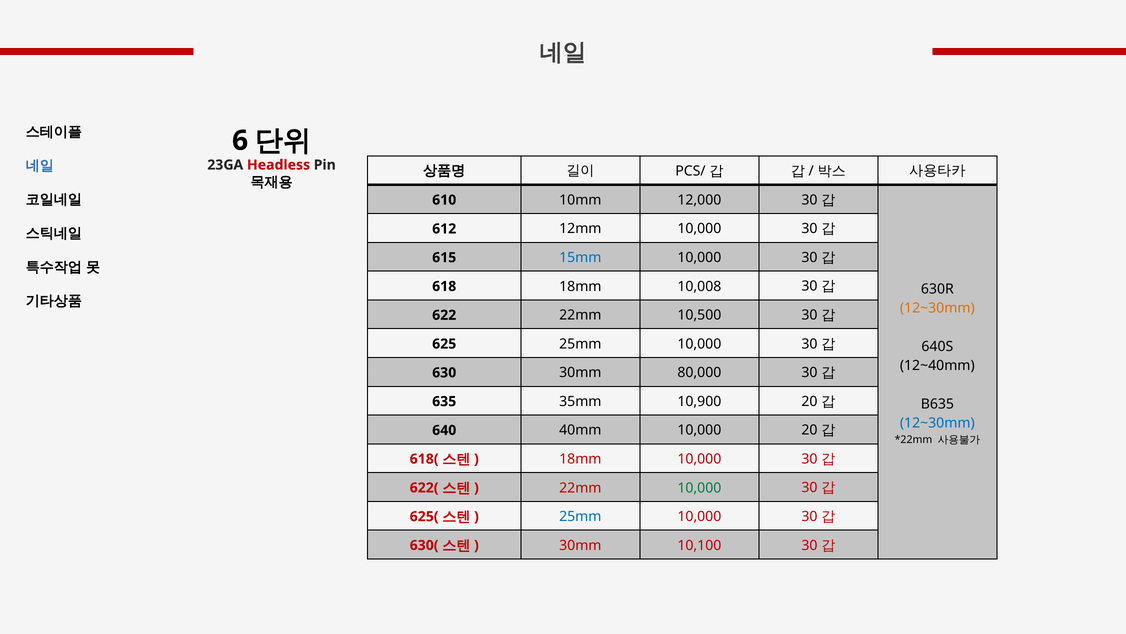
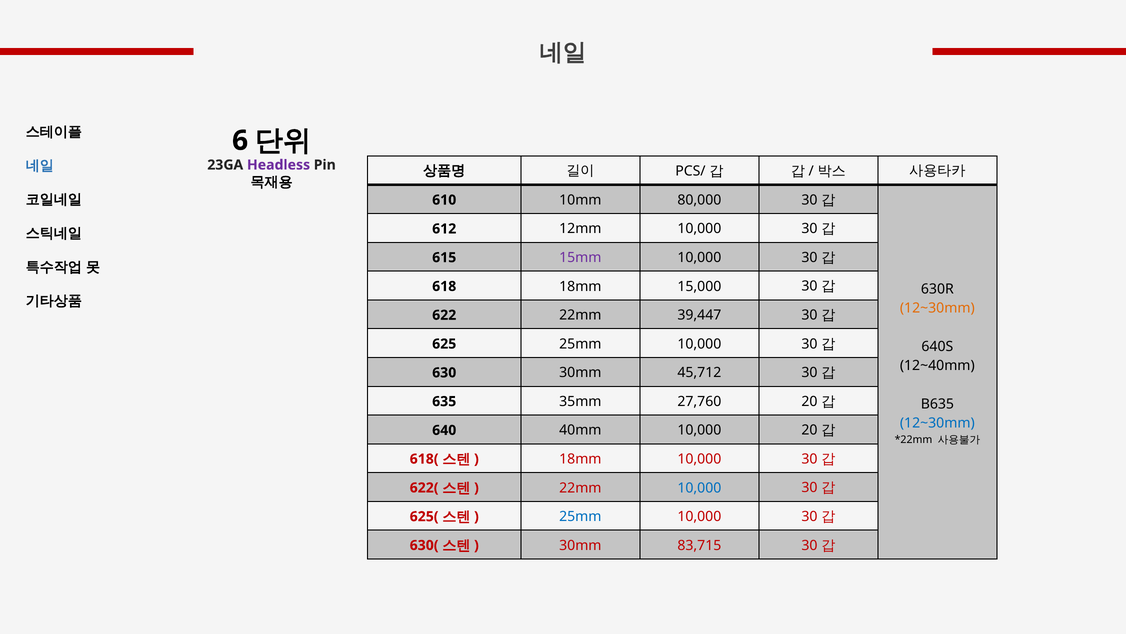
Headless colour: red -> purple (279, 165)
12,000: 12,000 -> 80,000 (699, 200)
15mm colour: blue -> purple (580, 257)
10,008: 10,008 -> 15,000 (699, 286)
10,500: 10,500 -> 39,447 (699, 315)
80,000: 80,000 -> 45,712 (699, 372)
10,900: 10,900 -> 27,760 (699, 401)
10,000 colour: green -> blue (699, 487)
10,100: 10,100 -> 83,715 (699, 545)
